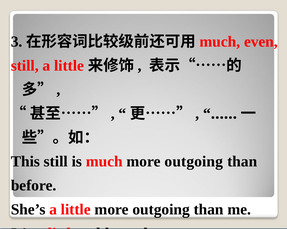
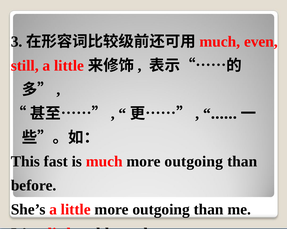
This still: still -> fast (56, 162)
